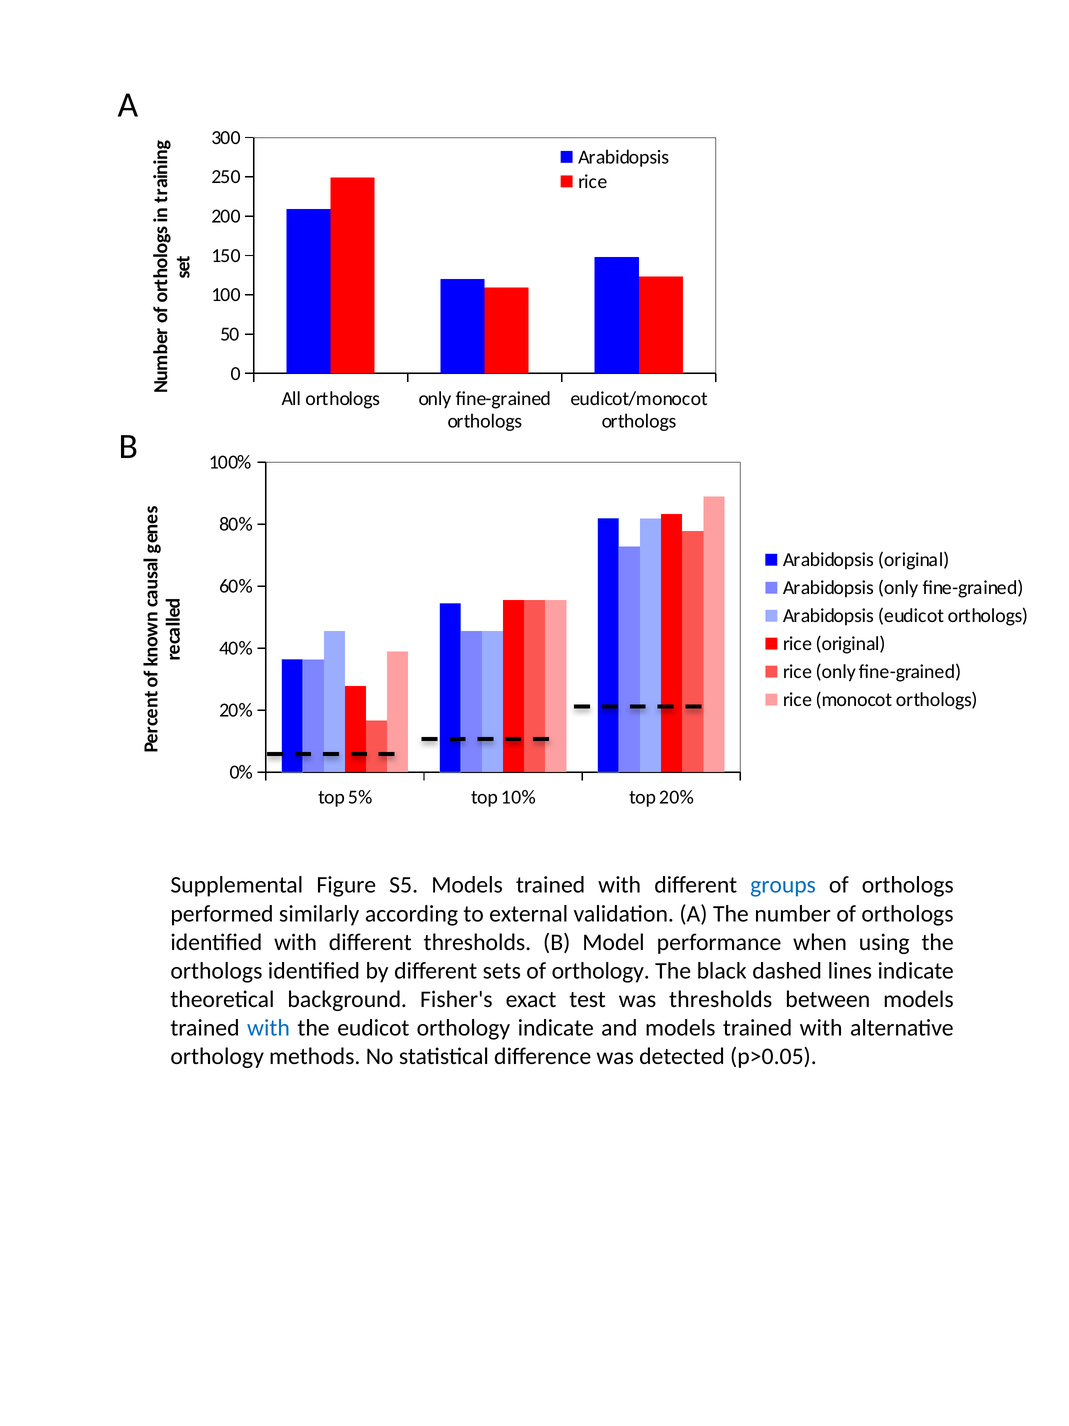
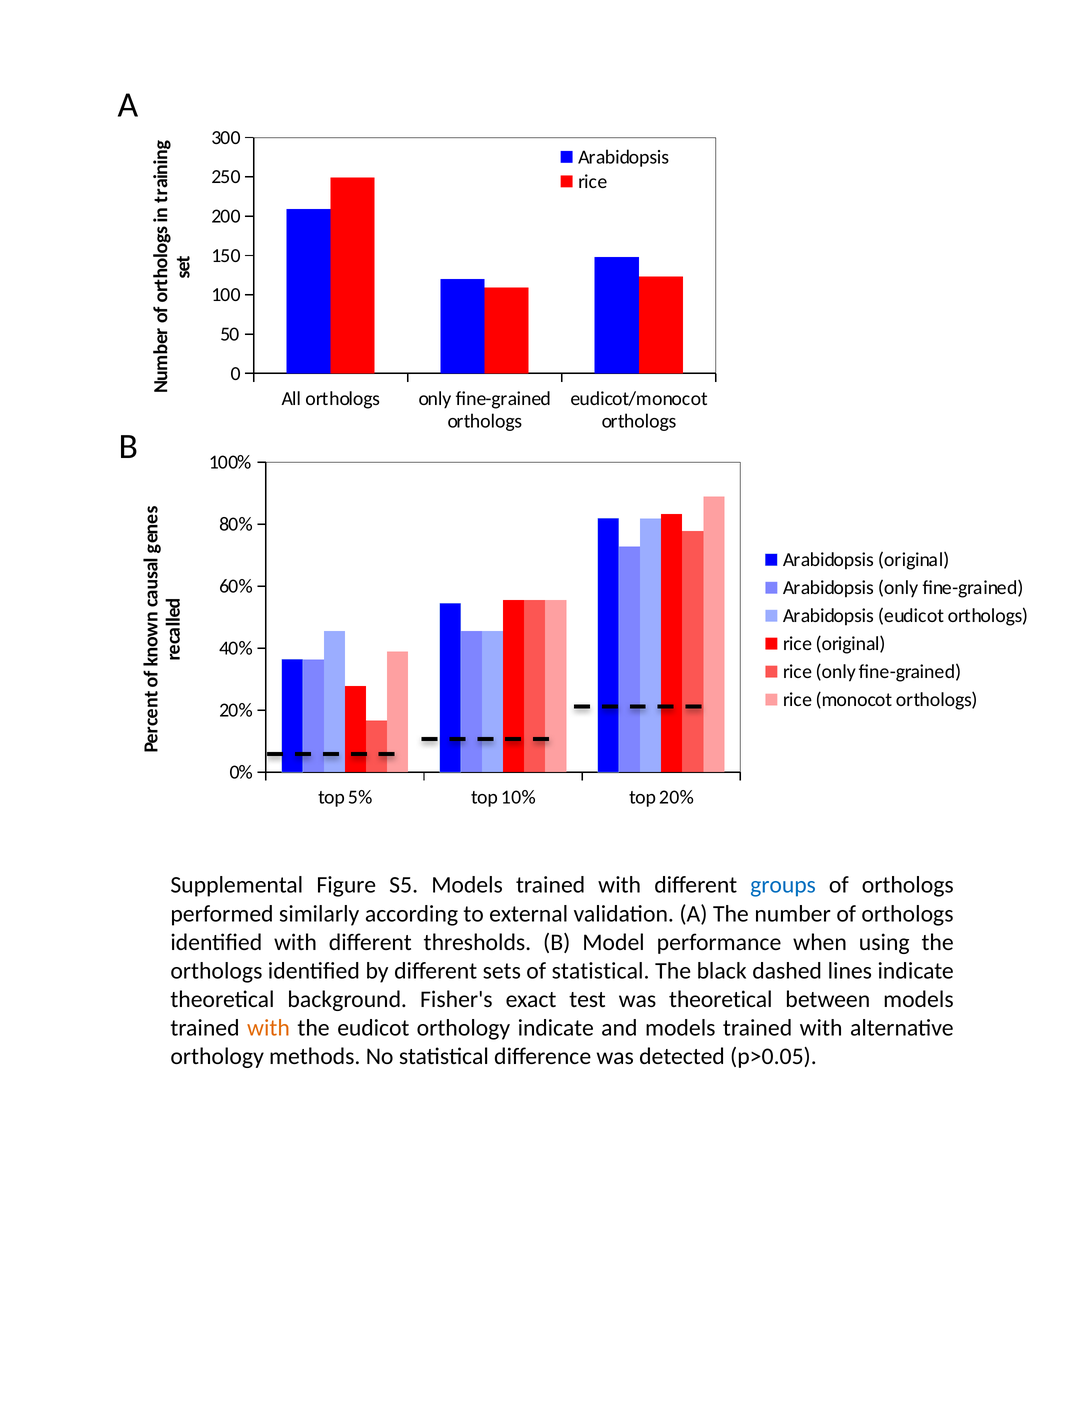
of orthology: orthology -> statistical (601, 970)
was thresholds: thresholds -> theoretical (721, 999)
with colour: blue -> orange (268, 1027)
